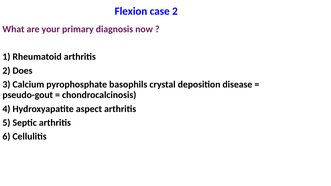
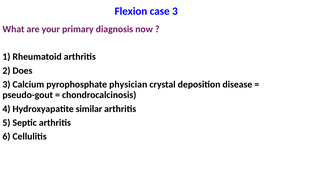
case 2: 2 -> 3 (175, 11)
basophils: basophils -> physician (128, 85)
aspect: aspect -> similar (89, 109)
